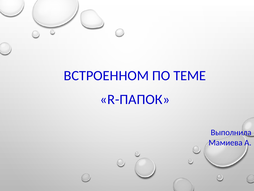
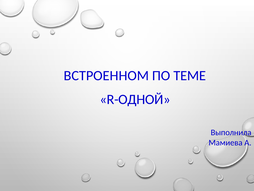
R-ПАПОК: R-ПАПОК -> R-ОДНОЙ (135, 99)
